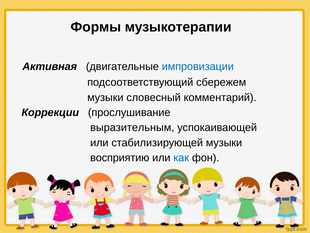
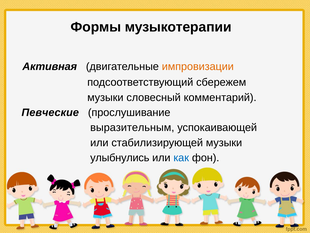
импровизации colour: blue -> orange (198, 67)
Коррекции: Коррекции -> Певческие (50, 112)
восприятию: восприятию -> улыбнулись (120, 158)
